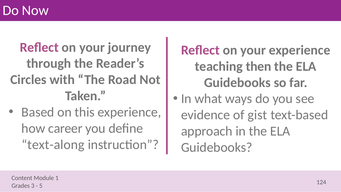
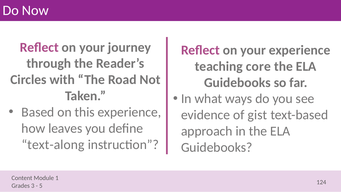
then: then -> core (258, 66)
career: career -> leaves (65, 128)
